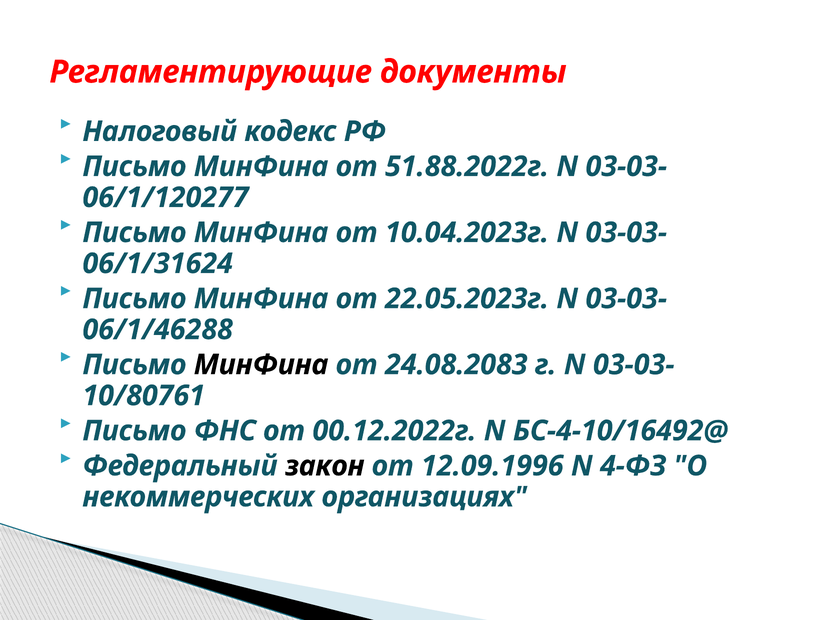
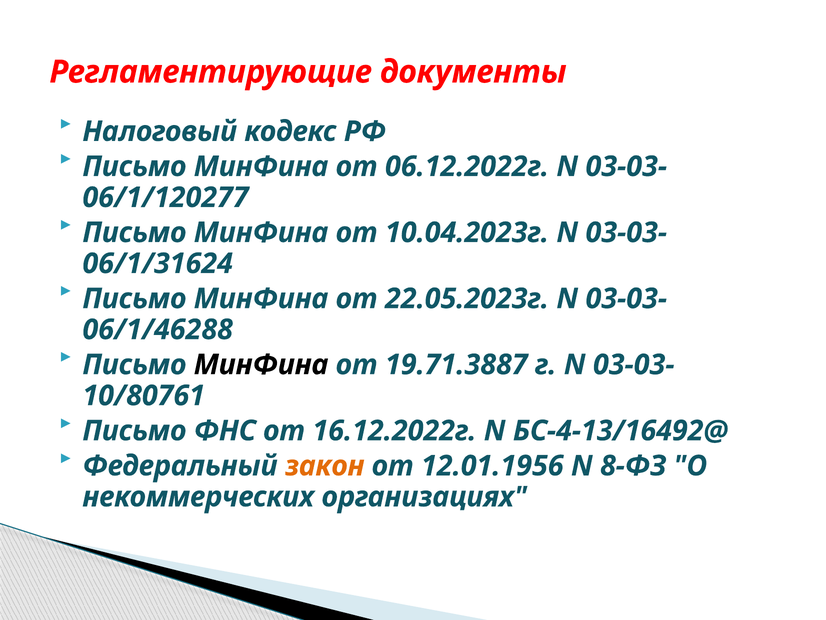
51.88.2022г: 51.88.2022г -> 06.12.2022г (467, 166)
24.08.2083: 24.08.2083 -> 19.71.3887 (456, 364)
00.12.2022г: 00.12.2022г -> 16.12.2022г (394, 430)
БС-4-10/16492@: БС-4-10/16492@ -> БС-4-13/16492@ (620, 430)
закон colour: black -> orange (325, 466)
12.09.1996: 12.09.1996 -> 12.01.1956 (492, 466)
4-ФЗ: 4-ФЗ -> 8-ФЗ (633, 466)
